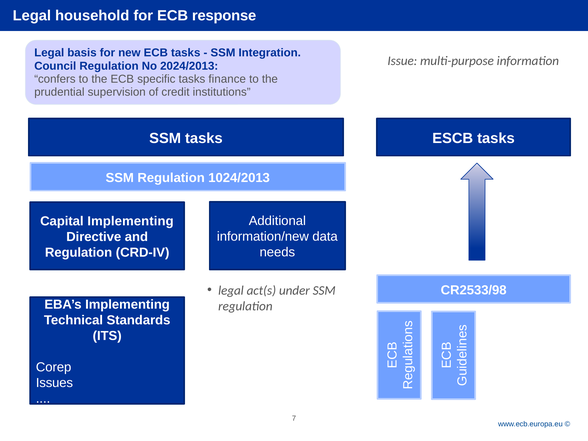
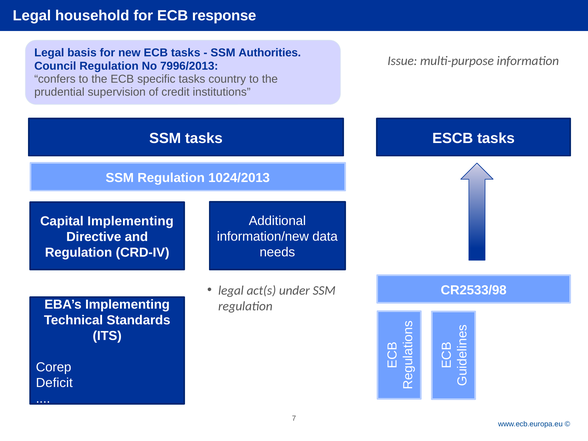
Integration: Integration -> Authorities (270, 53)
2024/2013: 2024/2013 -> 7996/2013 (189, 66)
finance: finance -> country (227, 79)
Issues: Issues -> Deficit (54, 383)
